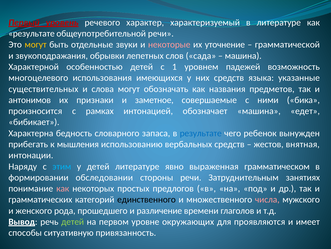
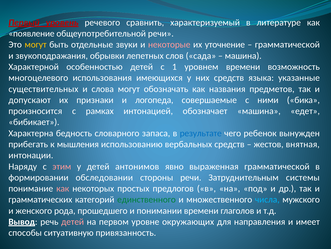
характер: характер -> сравнить (145, 22)
результате: результате -> появление (31, 34)
уровнем падежей: падежей -> времени (243, 67)
антонимов: антонимов -> допускают (30, 100)
заметное: заметное -> логопеда (154, 100)
этим colour: light blue -> pink (62, 166)
детей литературе: литературе -> антонимов (137, 166)
выраженная грамматическом: грамматическом -> грамматической (277, 166)
занятиях: занятиях -> системы (303, 177)
единственного colour: black -> green (146, 199)
числа colour: pink -> light blue (267, 199)
различение: различение -> понимании (159, 210)
детей colour: light green -> pink (73, 221)
проявляются: проявляются -> направления (260, 221)
